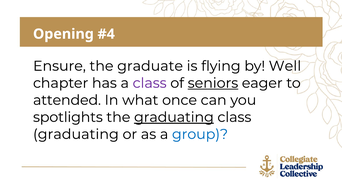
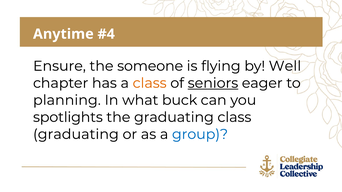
Opening: Opening -> Anytime (63, 34)
graduate: graduate -> someone (150, 66)
class colour: purple -> orange (150, 83)
attended: attended -> planning (67, 100)
once: once -> buck (180, 100)
graduating underline: present -> none (174, 117)
